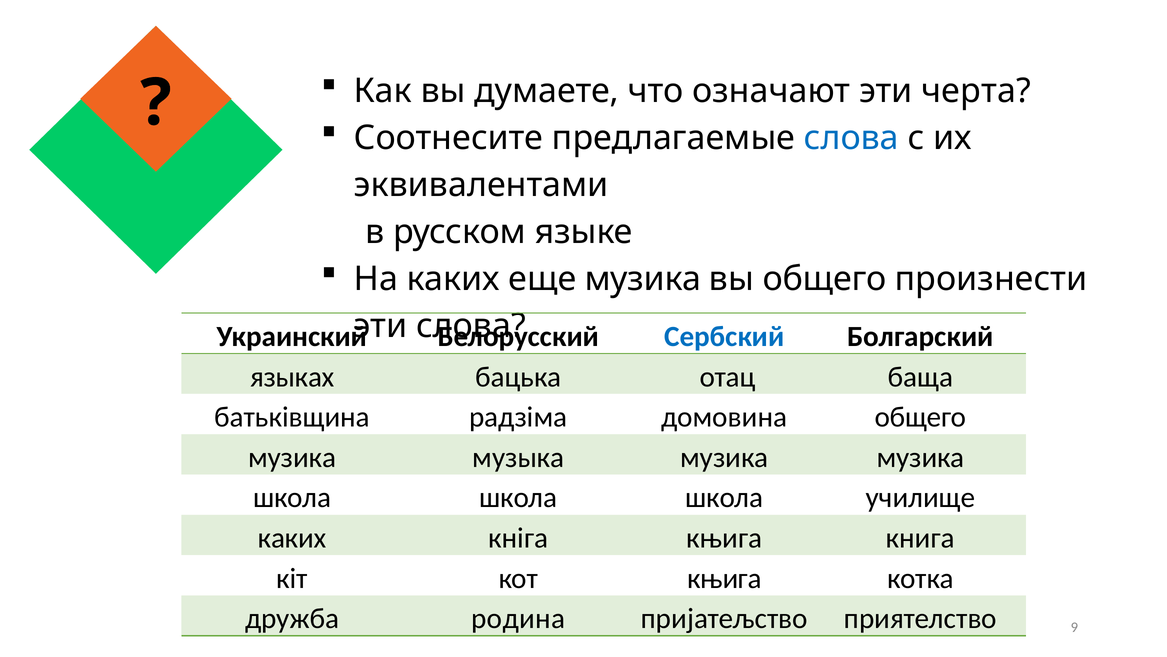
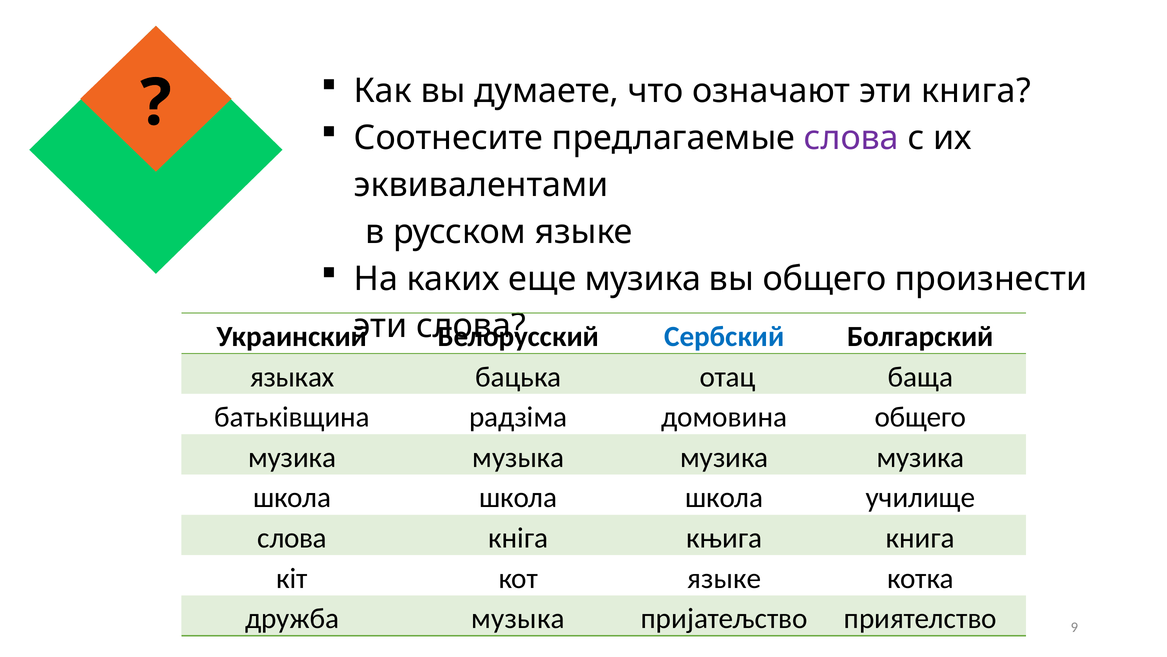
эти черта: черта -> книга (976, 91)
слова colour: blue -> purple (851, 138)
каких: каких -> слова (292, 538)
кот књига: књига -> языке (724, 578)
дружба родина: родина -> музыка (518, 618)
